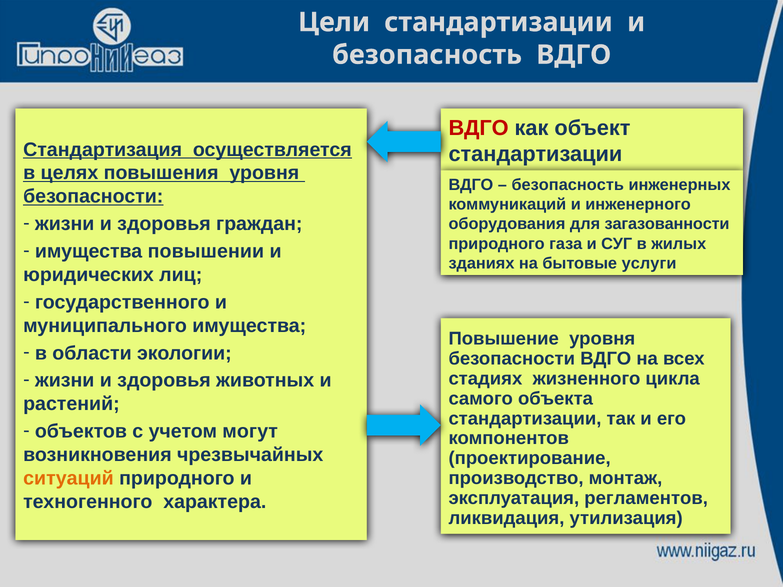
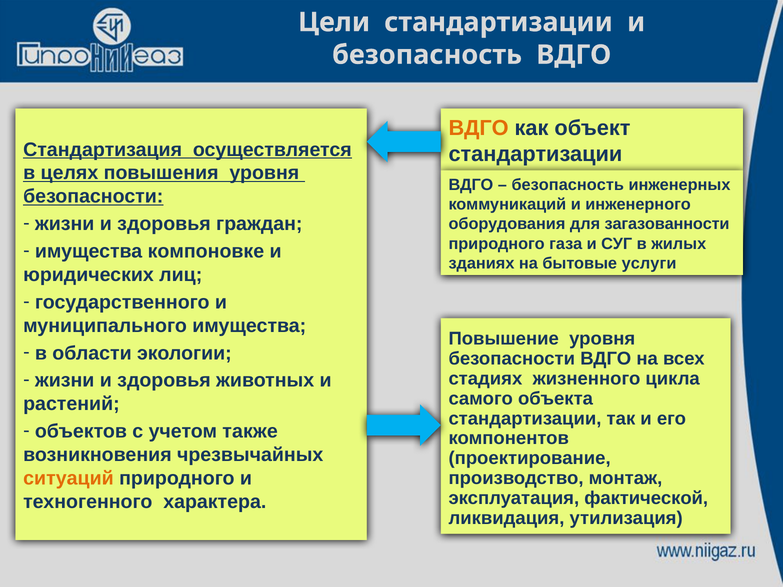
ВДГО colour: red -> orange (479, 128)
повышении: повышении -> компоновке (206, 251)
могут: могут -> также (250, 431)
регламентов: регламентов -> фактической (646, 498)
